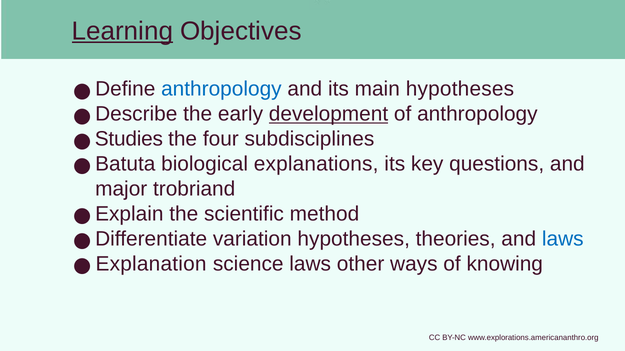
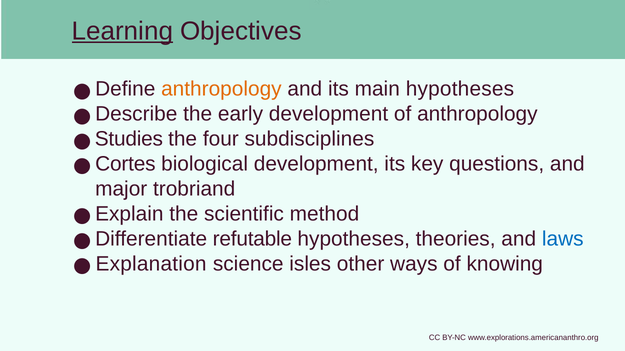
anthropology colour: blue -> orange (221, 89)
development underline: present -> none (329, 114)
Batuta: Batuta -> Cortes (125, 164)
biological explanations: explanations -> development (316, 164)
variation: variation -> refutable (252, 239)
science laws: laws -> isles (310, 264)
